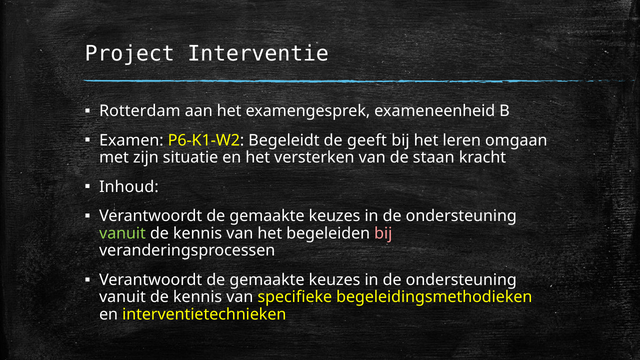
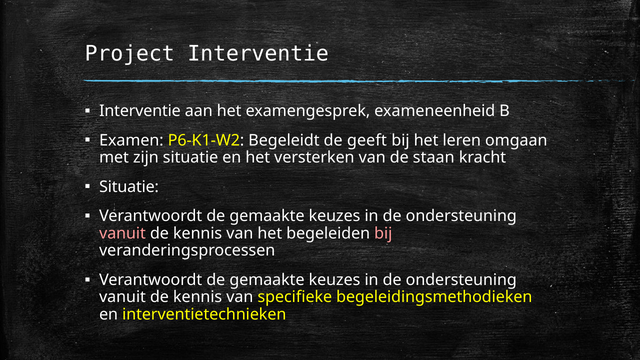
Rotterdam: Rotterdam -> Interventie (140, 111)
Inhoud: Inhoud -> Situatie (129, 187)
vanuit colour: light green -> pink (123, 233)
